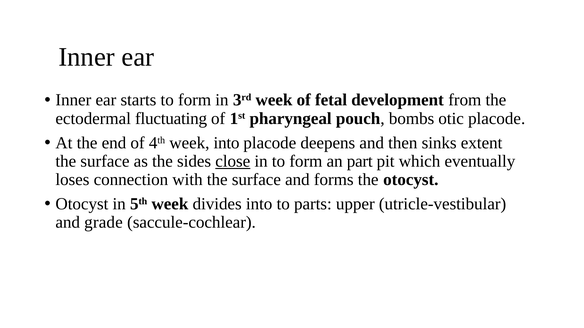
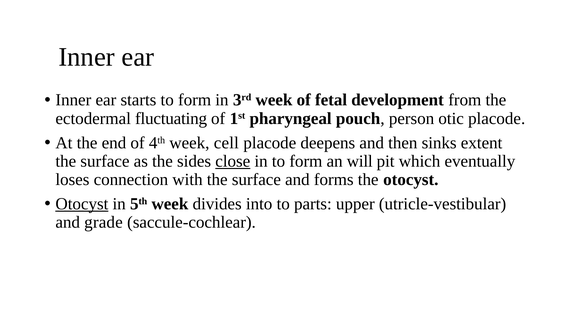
bombs: bombs -> person (412, 119)
week into: into -> cell (226, 143)
part: part -> will (360, 161)
Otocyst underline: none -> present (82, 204)
